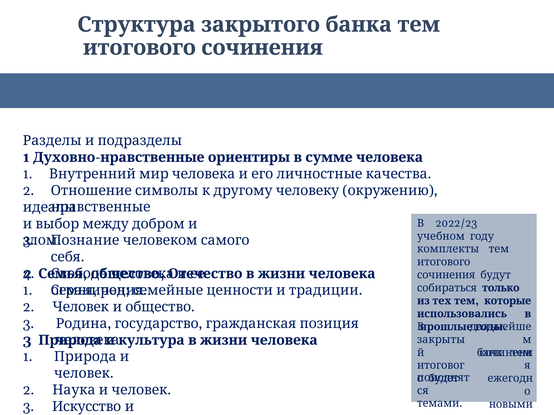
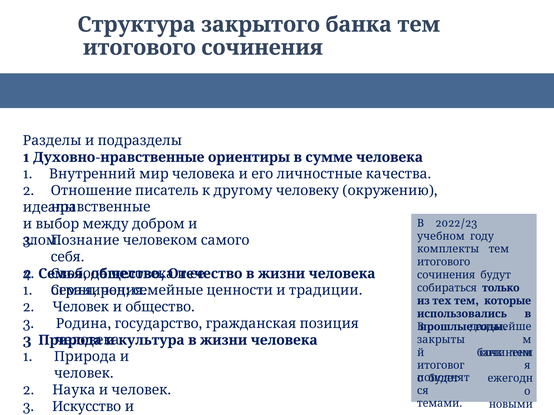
символы: символы -> писатель (167, 191)
